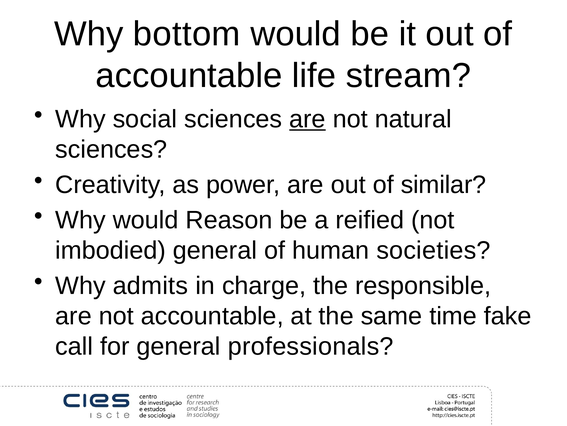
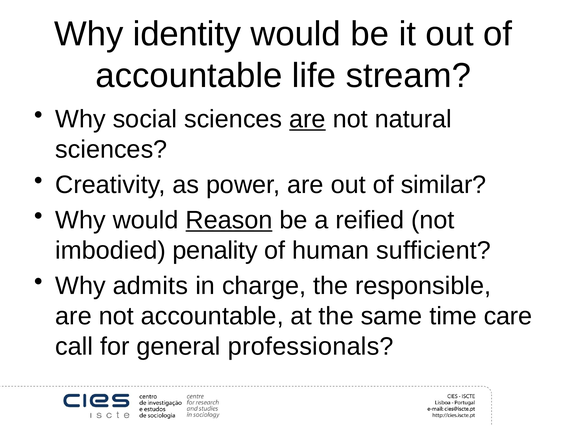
bottom: bottom -> identity (187, 34)
Reason underline: none -> present (229, 220)
imbodied general: general -> penality (215, 250)
societies: societies -> sufficient (434, 250)
fake: fake -> care (508, 316)
